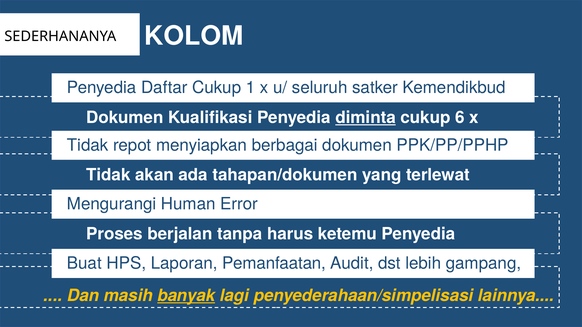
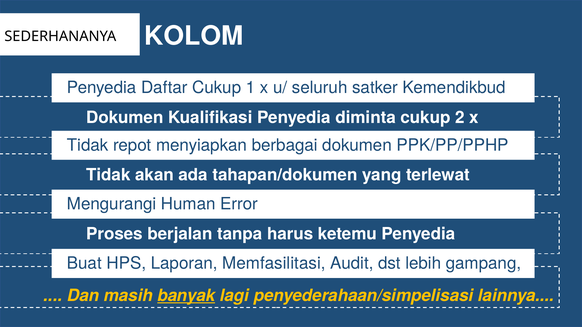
diminta underline: present -> none (366, 118)
6: 6 -> 2 (460, 118)
Pemanfaatan: Pemanfaatan -> Memfasilitasi (274, 264)
